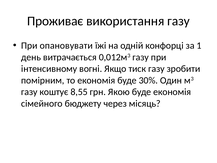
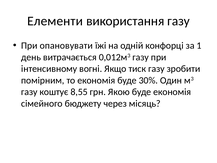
Проживає: Проживає -> Елементи (55, 21)
